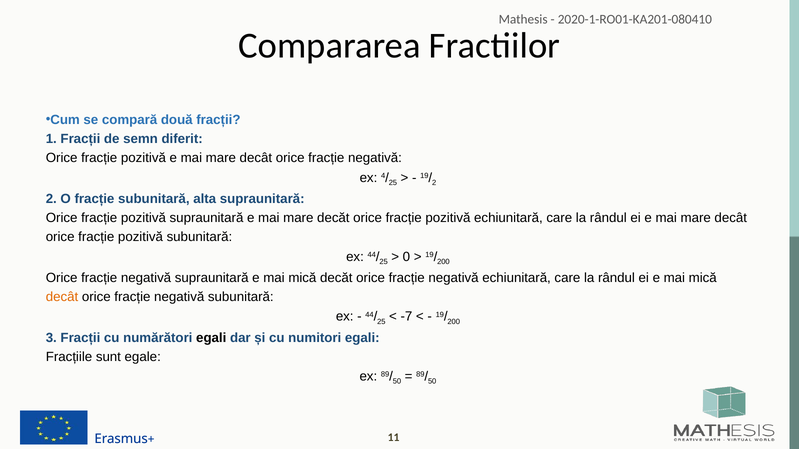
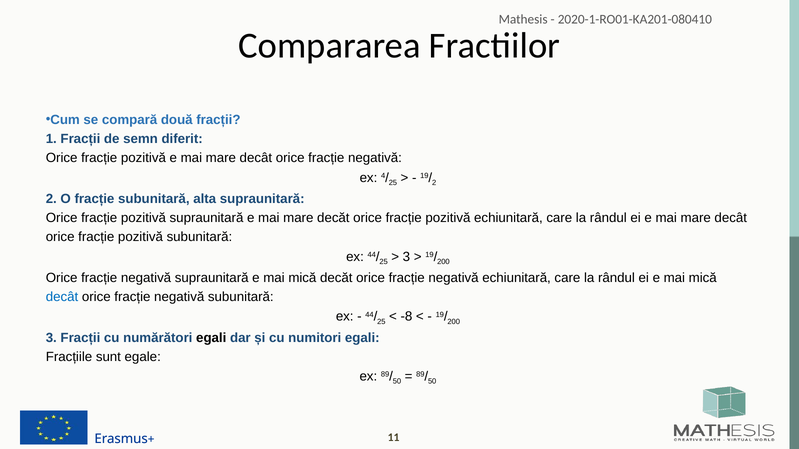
0: 0 -> 3 (406, 257)
decât colour: orange -> blue (62, 297)
-7: -7 -> -8 (406, 317)
